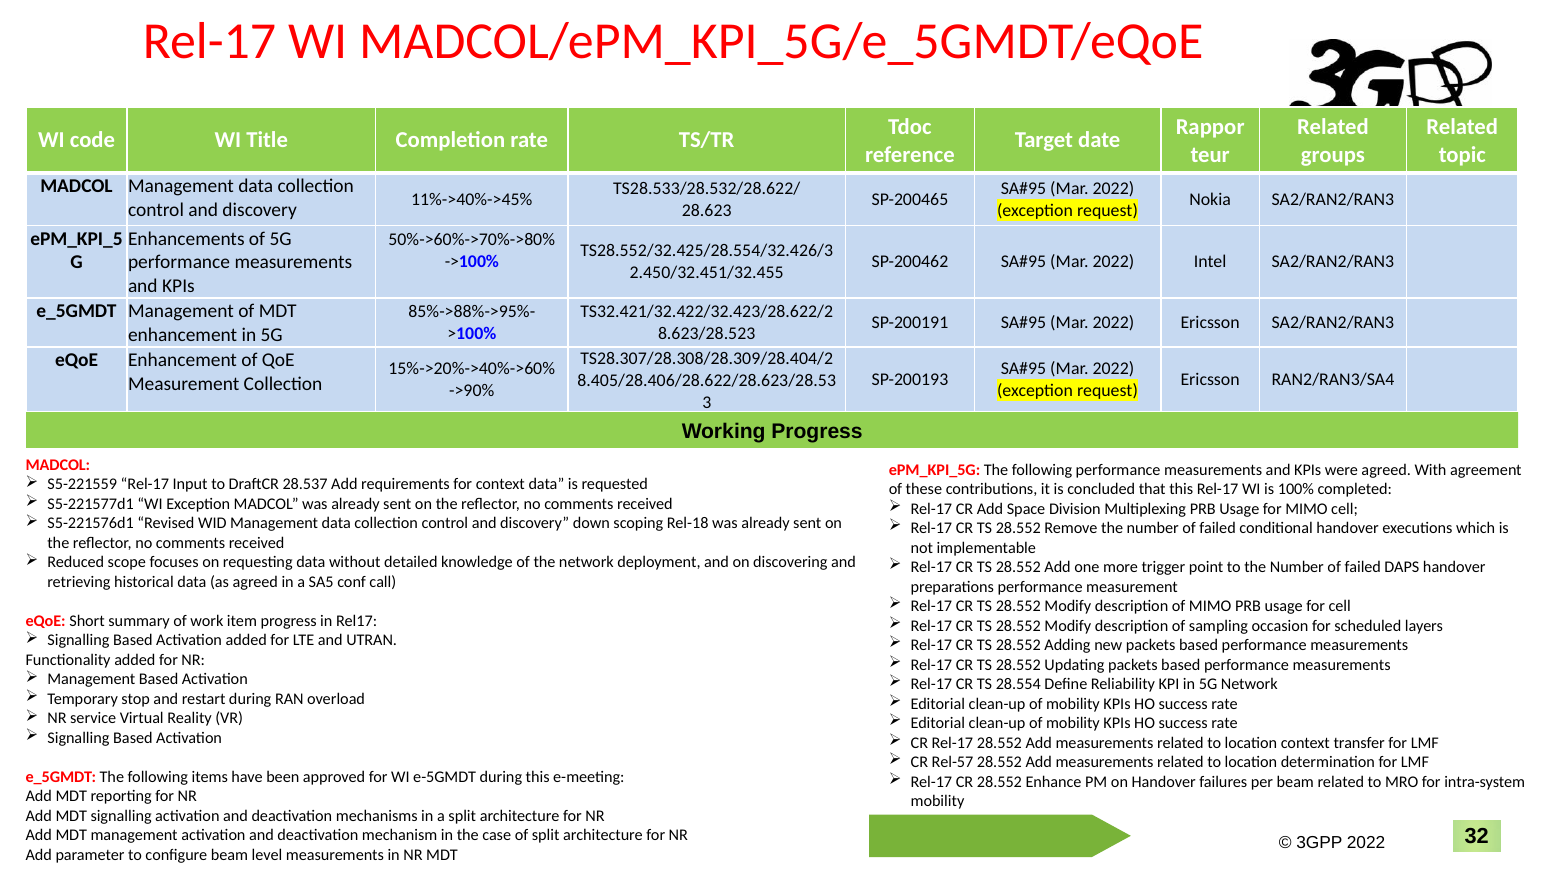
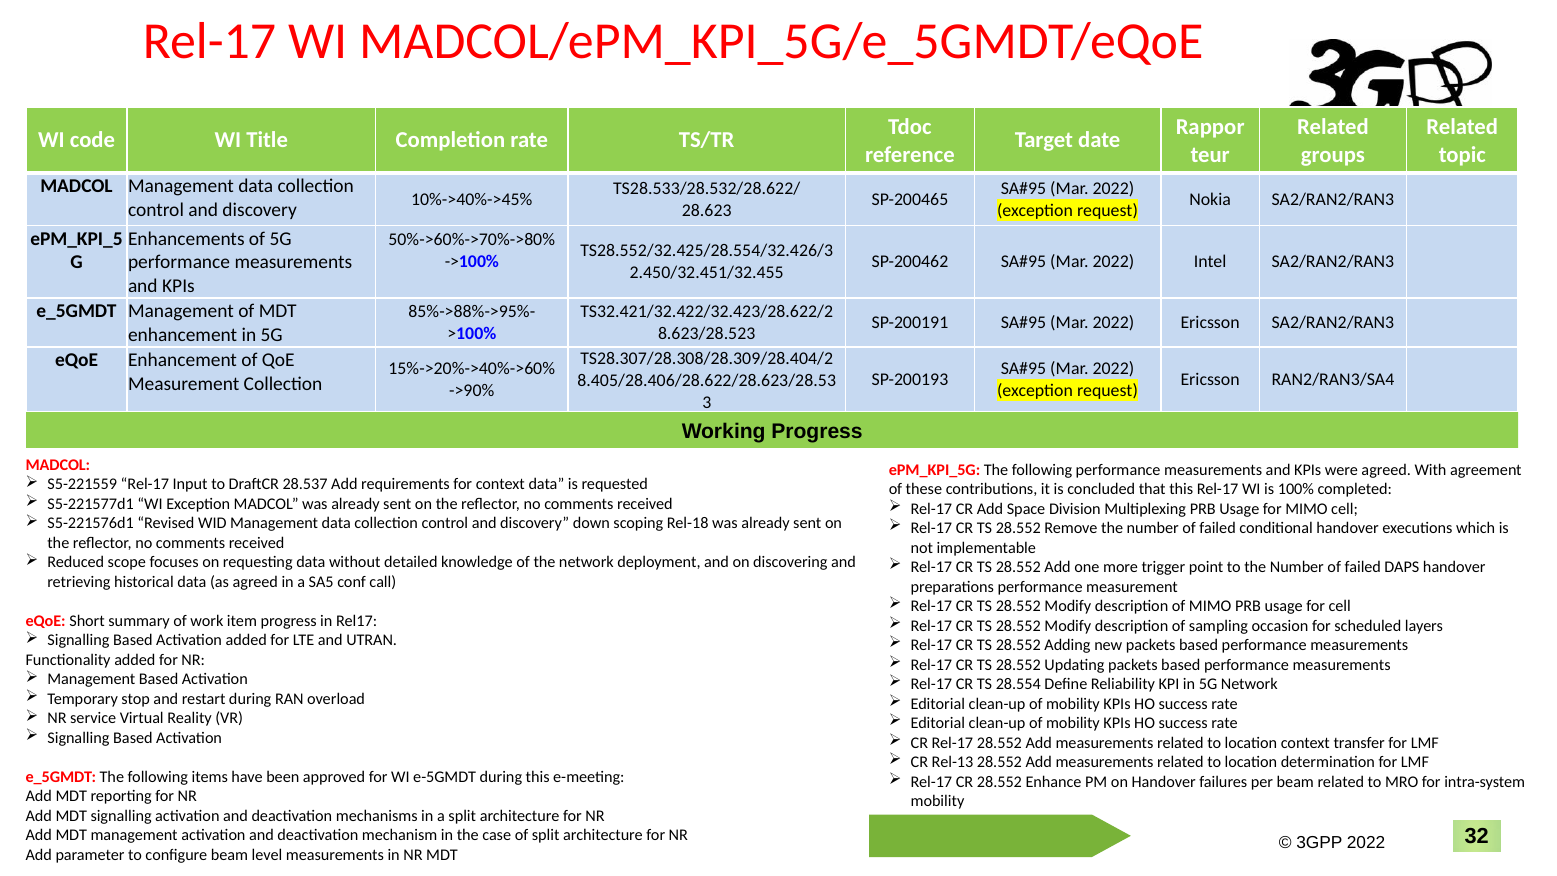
11%->40%->45%: 11%->40%->45% -> 10%->40%->45% (472, 200)
Rel-57: Rel-57 -> Rel-13 (952, 762)
